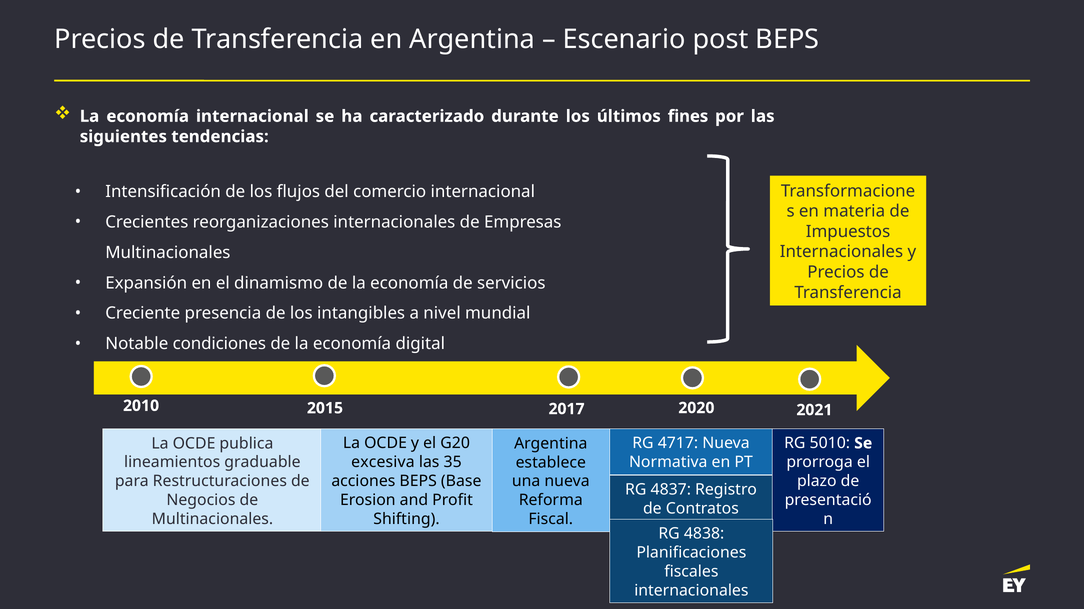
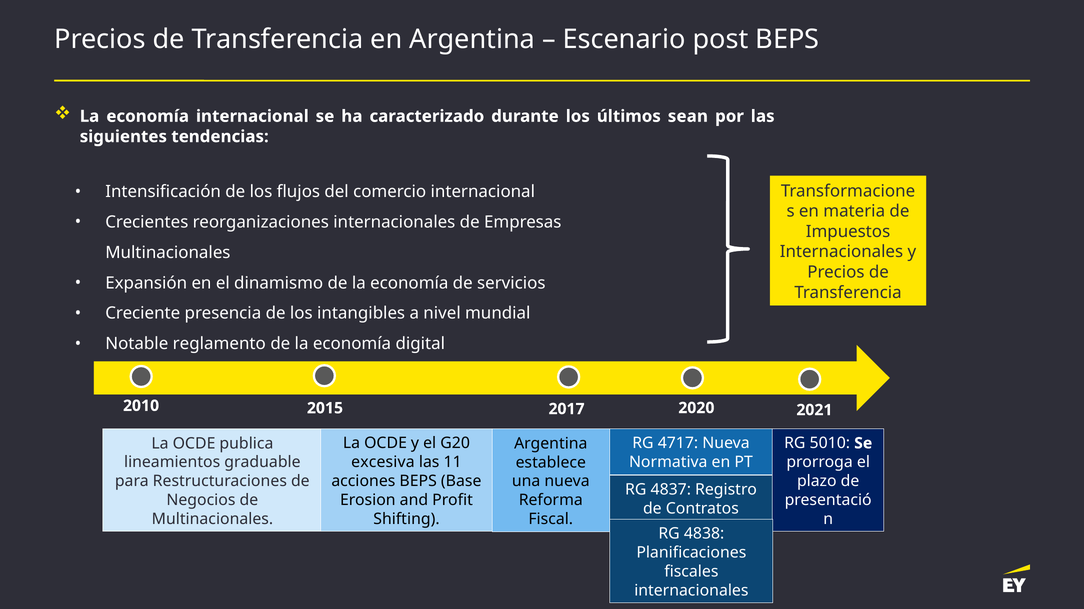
fines: fines -> sean (688, 116)
condiciones: condiciones -> reglamento (219, 344)
35: 35 -> 11 (453, 462)
